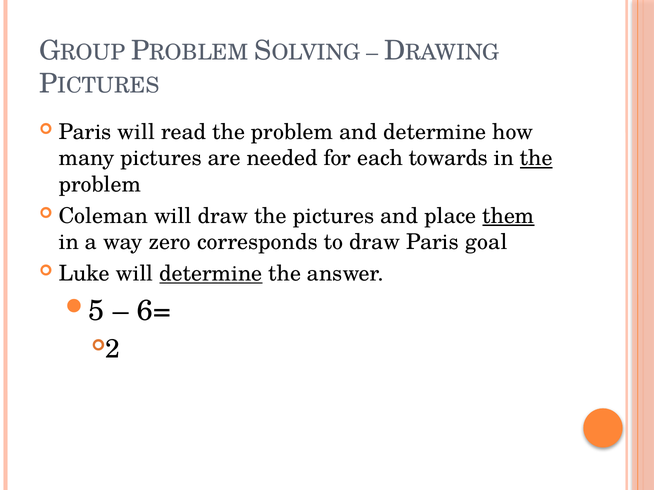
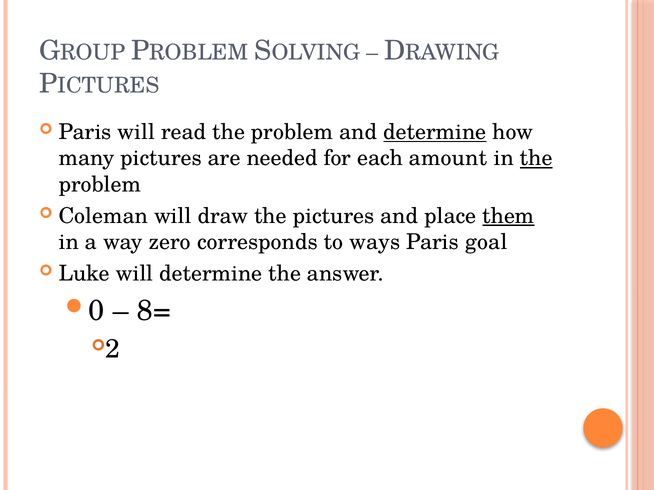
determine underline: none -> present (435, 132)
towards: towards -> amount (448, 158)
to draw: draw -> ways (375, 242)
determine underline: present -> none (211, 274)
5: 5 -> 0 (97, 311)
6=: 6= -> 8= (154, 311)
